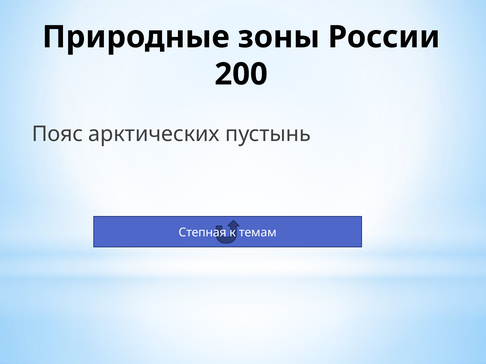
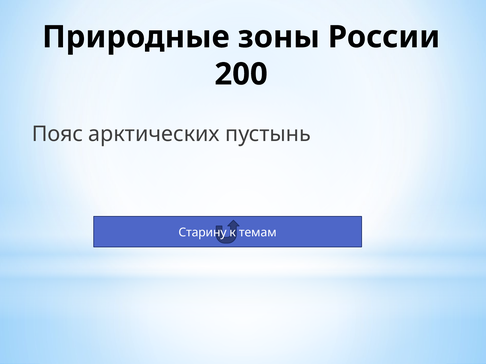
Степная: Степная -> Старину (203, 233)
